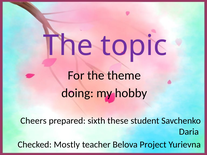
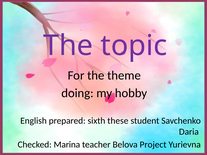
Cheers: Cheers -> English (34, 121)
Mostly: Mostly -> Marina (67, 145)
